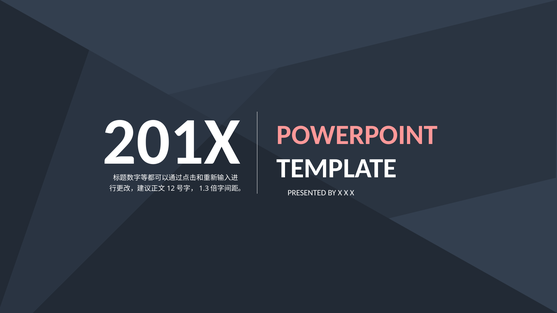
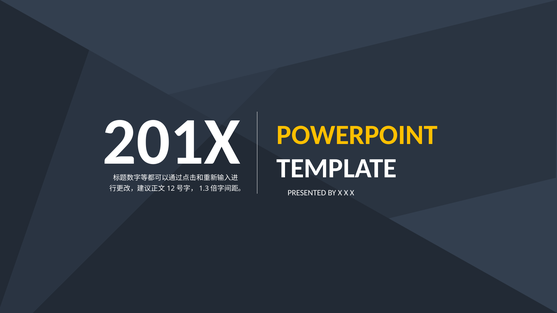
POWERPOINT colour: pink -> yellow (357, 135)
